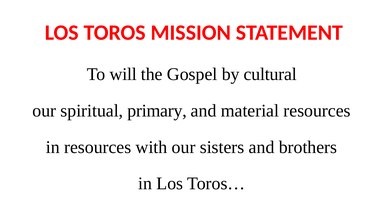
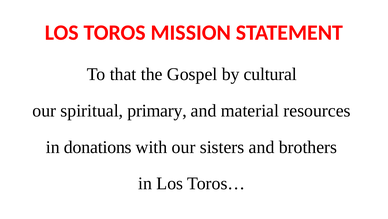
will: will -> that (123, 74)
in resources: resources -> donations (98, 147)
